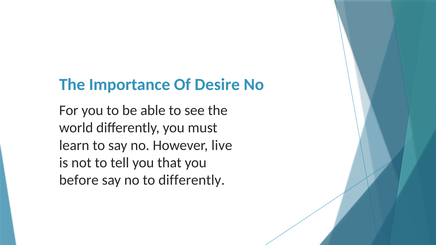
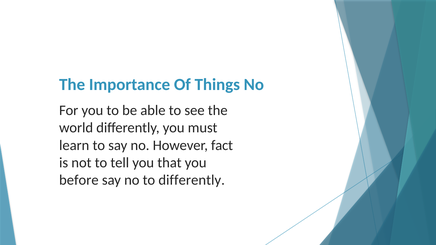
Desire: Desire -> Things (217, 85)
live: live -> fact (222, 145)
